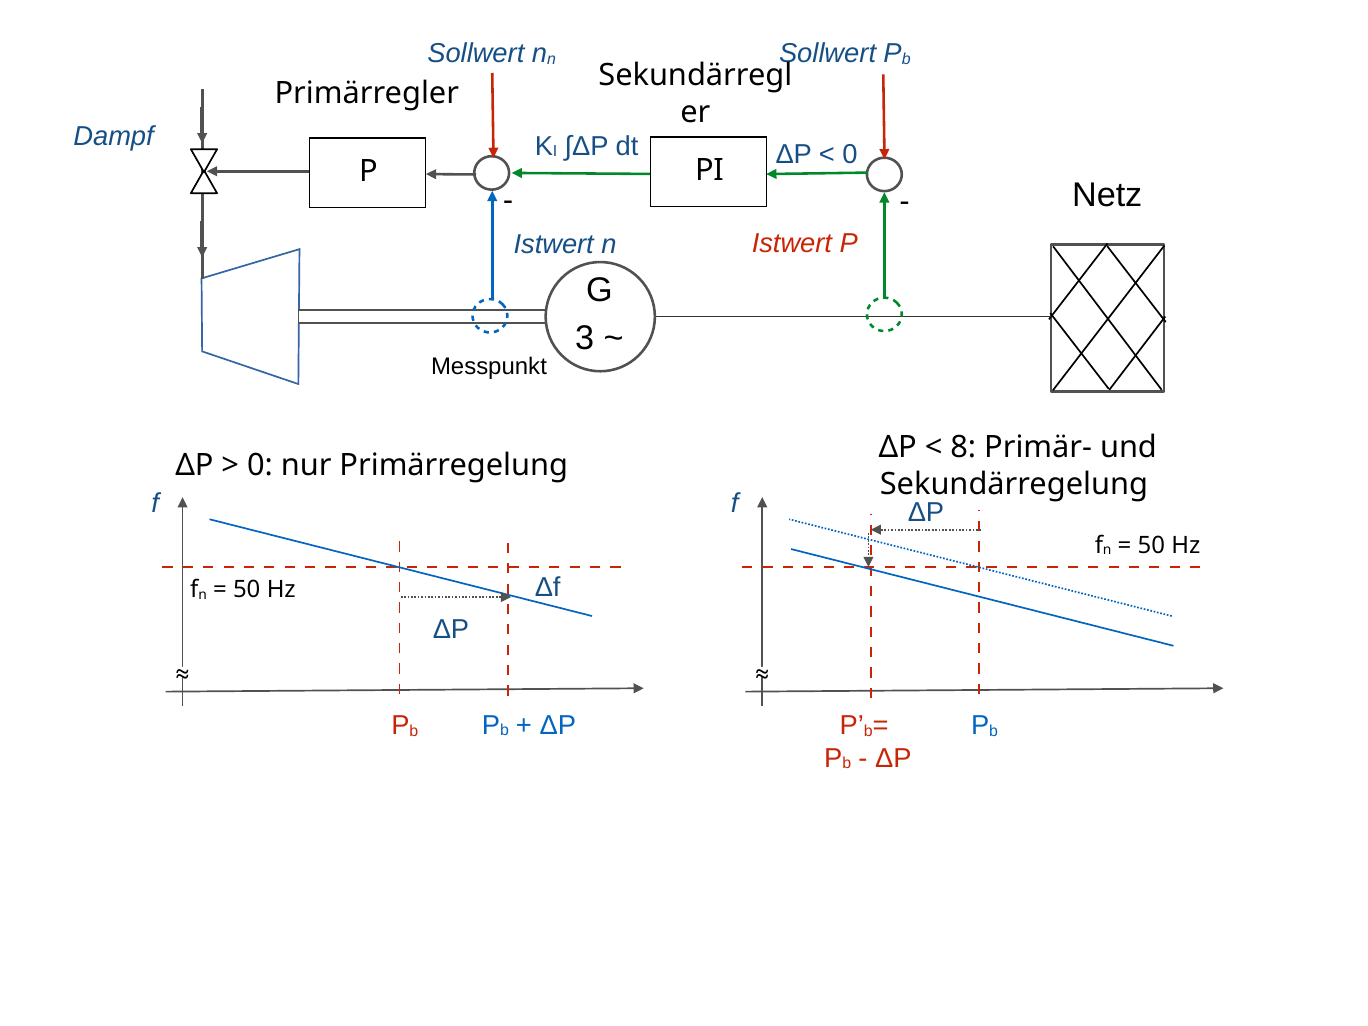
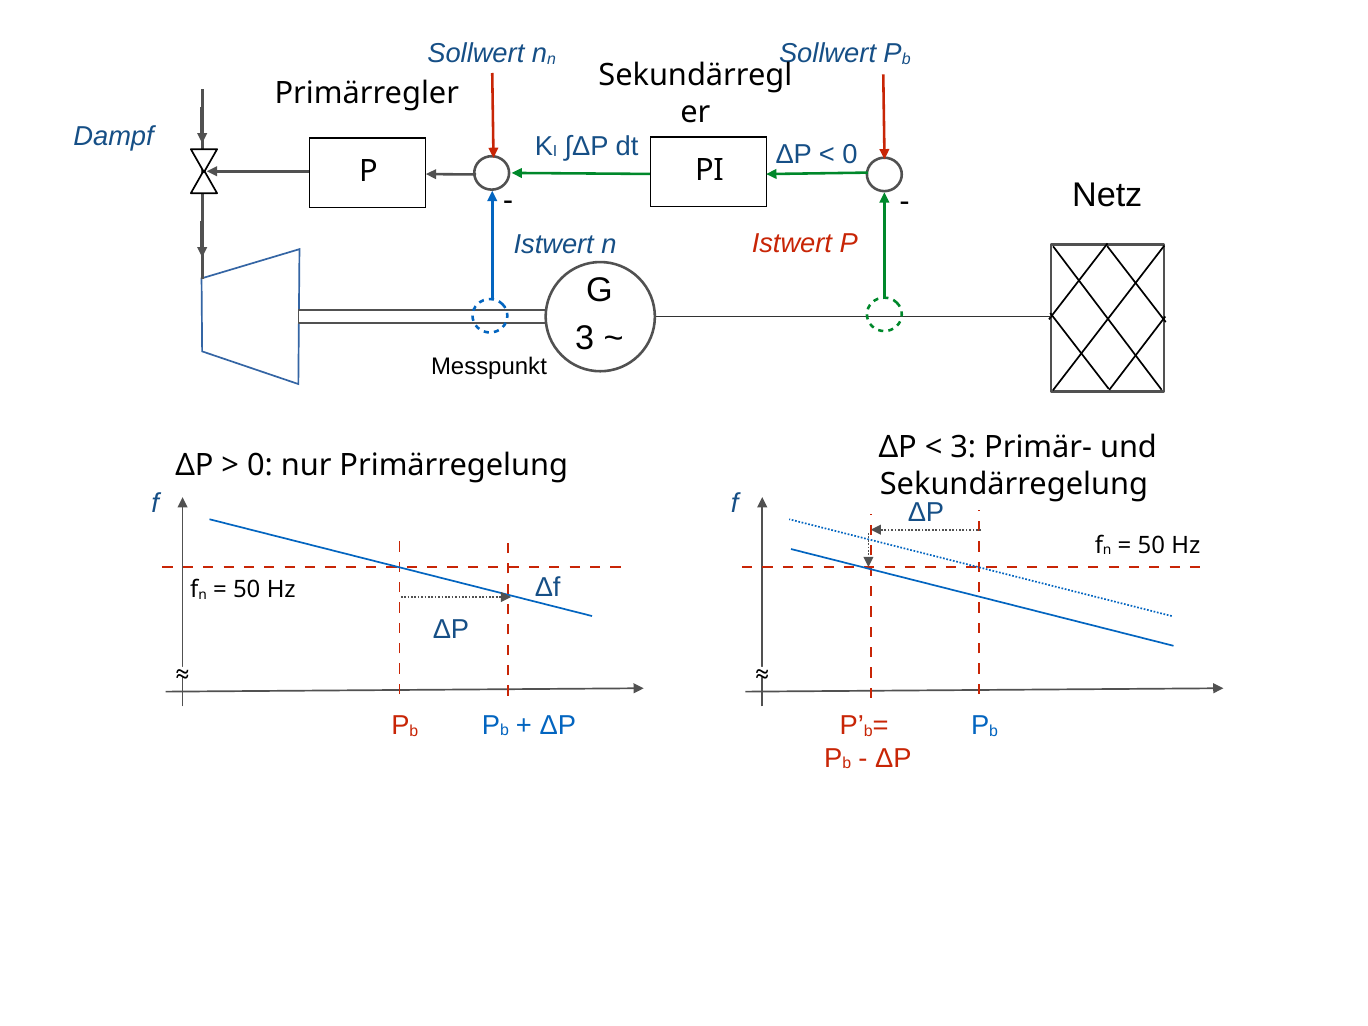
8: 8 -> 3 (963, 447)
